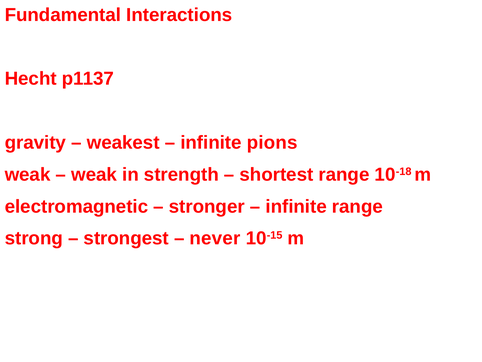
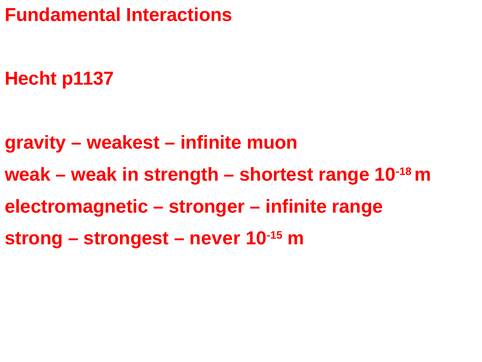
pions: pions -> muon (272, 142)
